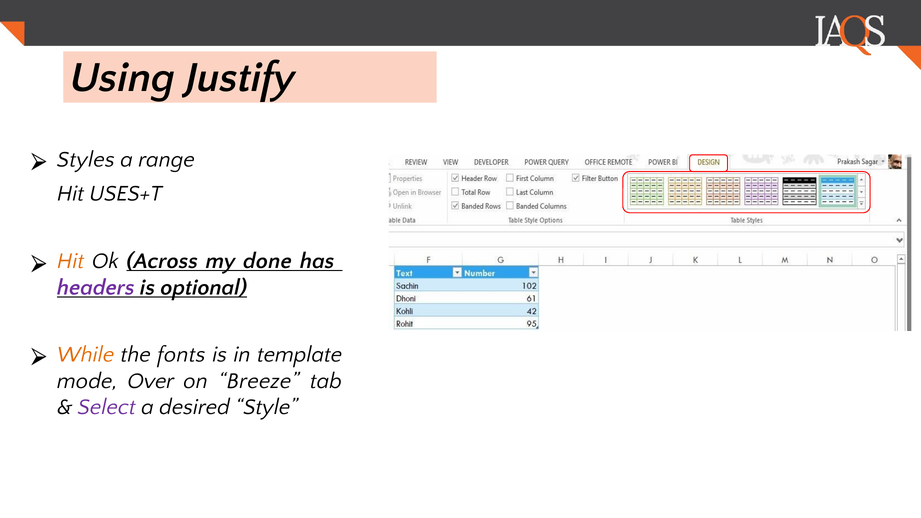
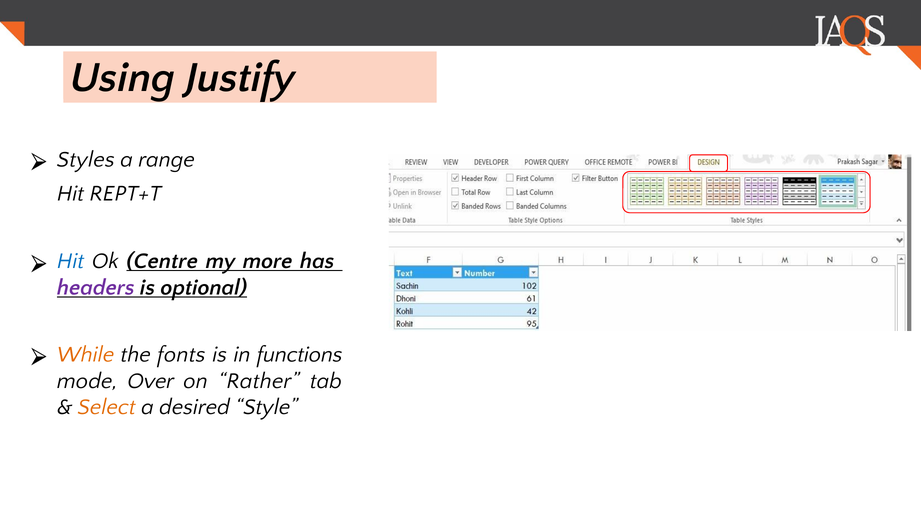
USES+T: USES+T -> REPT+T (125, 194)
Hit colour: orange -> blue (71, 261)
Across: Across -> Centre (162, 261)
done: done -> more (268, 261)
template: template -> functions (300, 354)
Breeze: Breeze -> Rather (259, 381)
Select colour: purple -> orange (107, 407)
